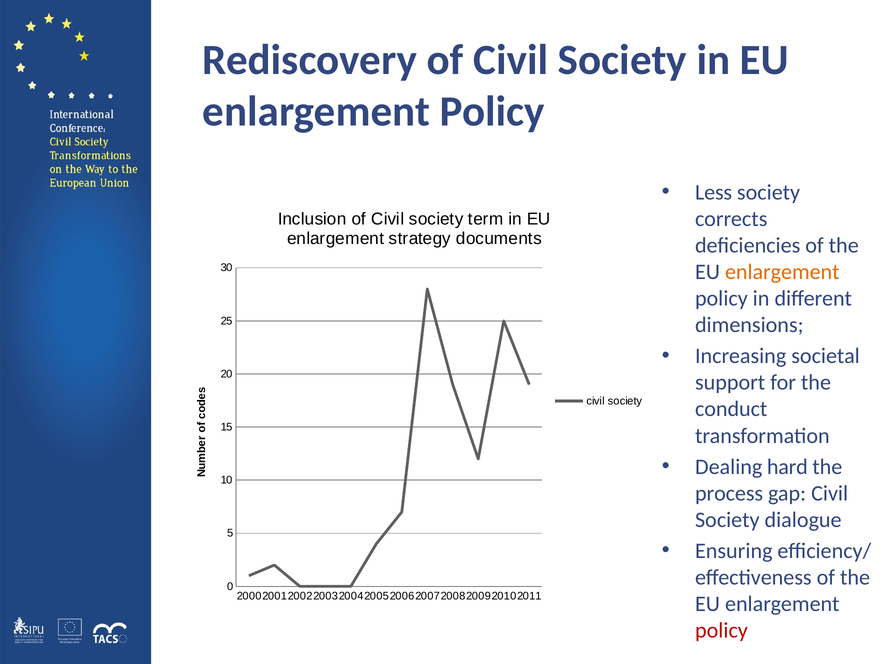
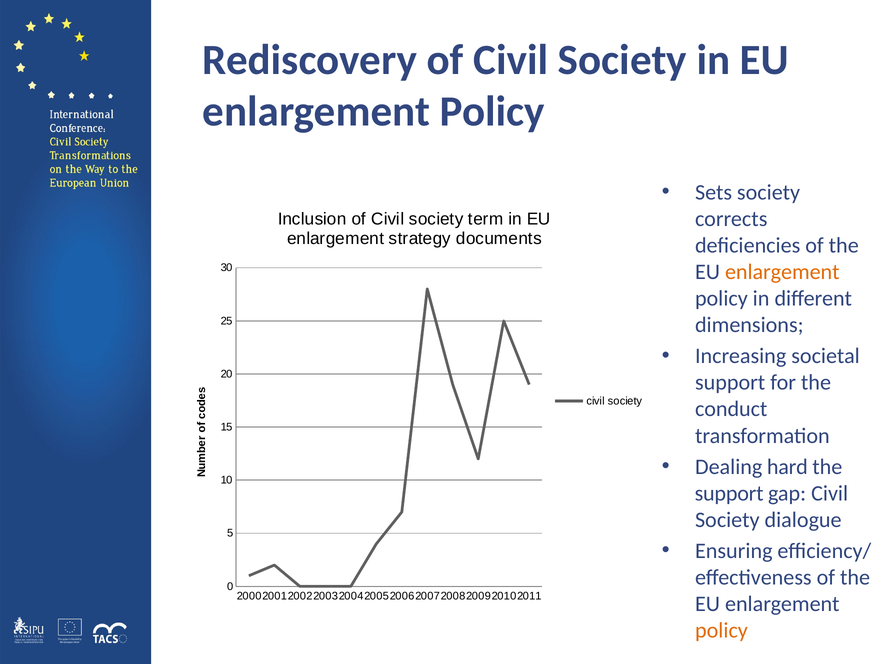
Less: Less -> Sets (714, 192)
process: process -> support (729, 494)
policy colour: red -> orange (721, 631)
